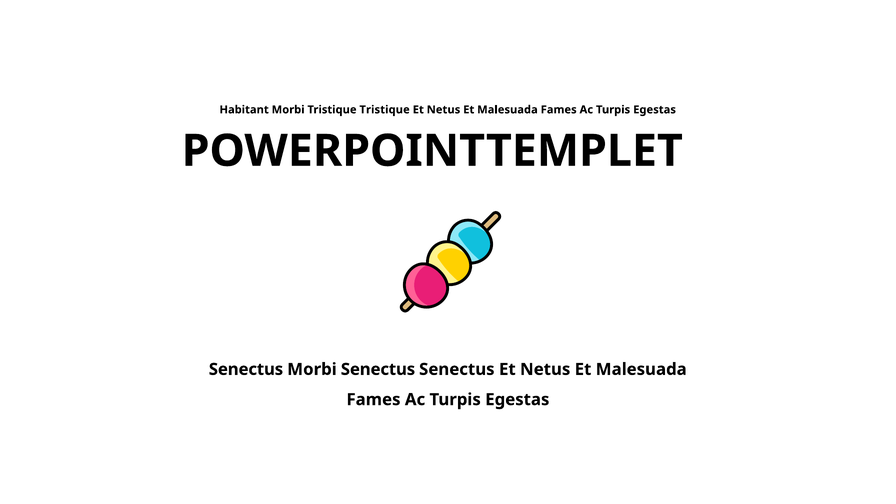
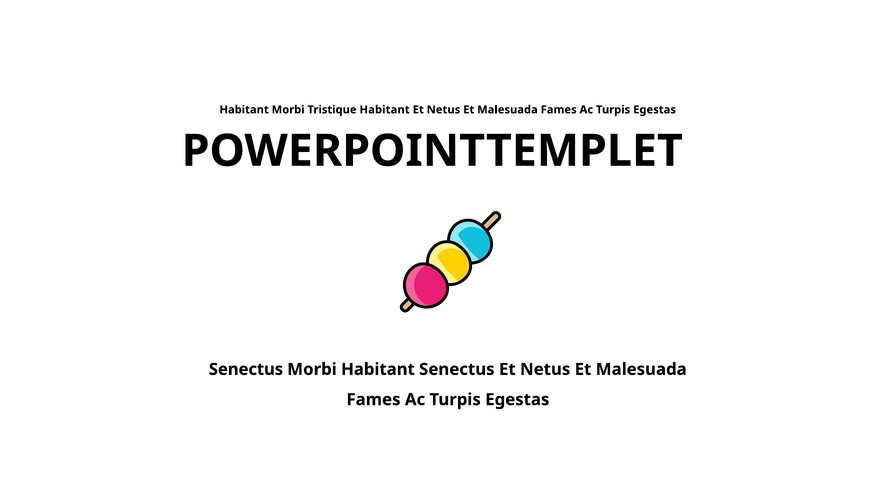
Tristique Tristique: Tristique -> Habitant (385, 110)
Morbi Senectus: Senectus -> Habitant (378, 369)
